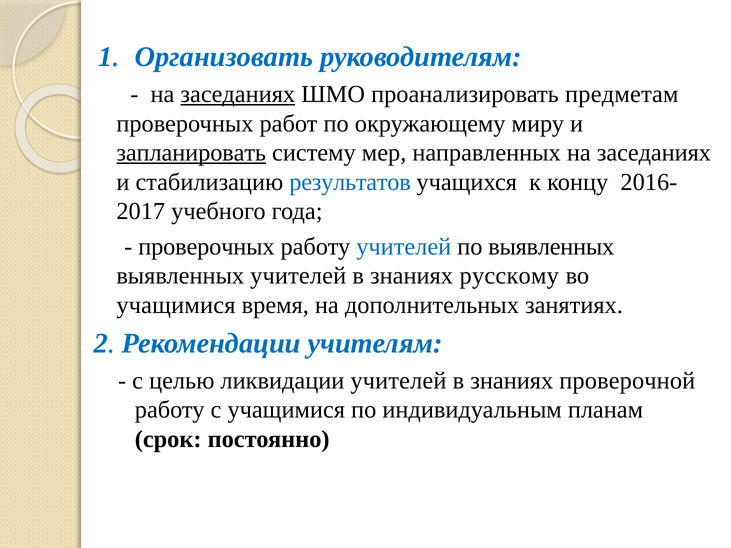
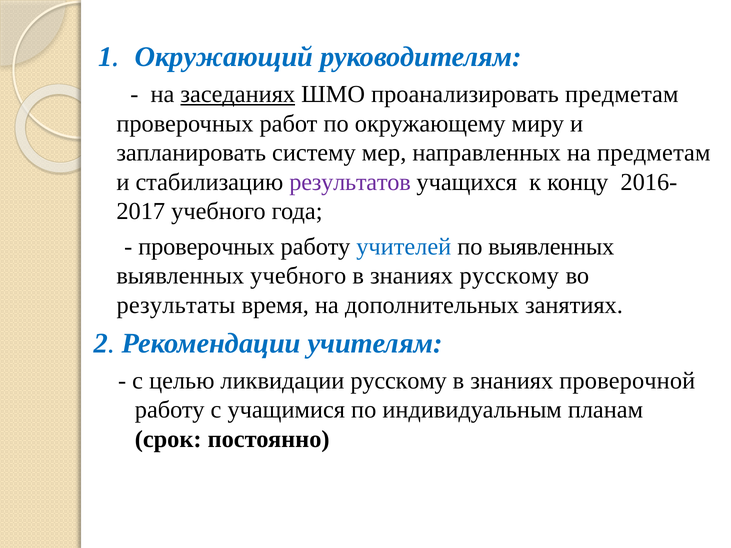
Организовать: Организовать -> Окружающий (224, 57)
запланировать underline: present -> none (191, 153)
направленных на заседаниях: заседаниях -> предметам (654, 153)
результатов colour: blue -> purple (350, 182)
выявленных учителей: учителей -> учебного (298, 276)
учащимися: учащимися -> результаты (176, 305)
ликвидации учителей: учителей -> русскому (399, 381)
